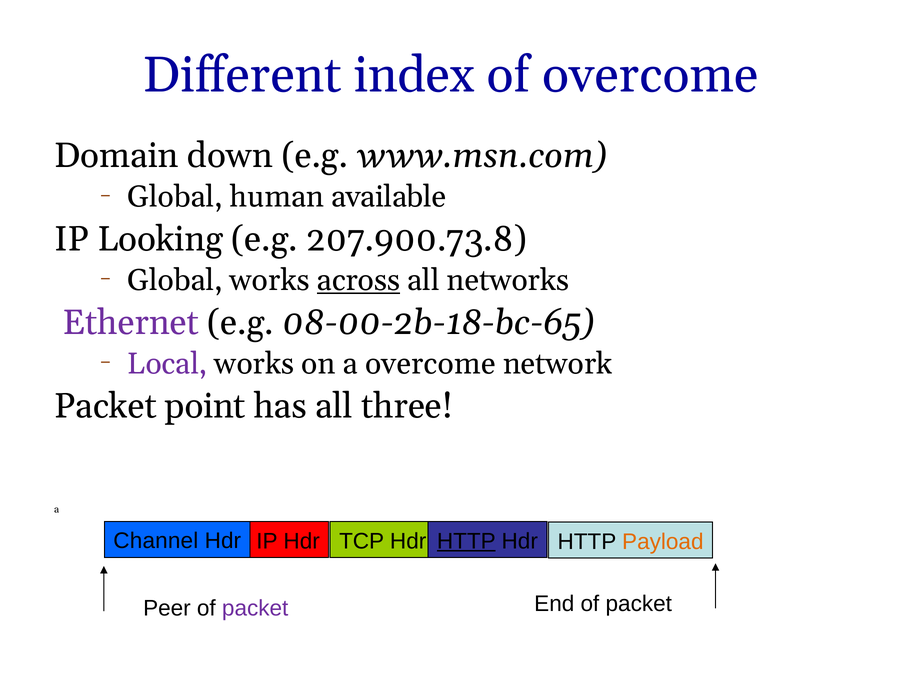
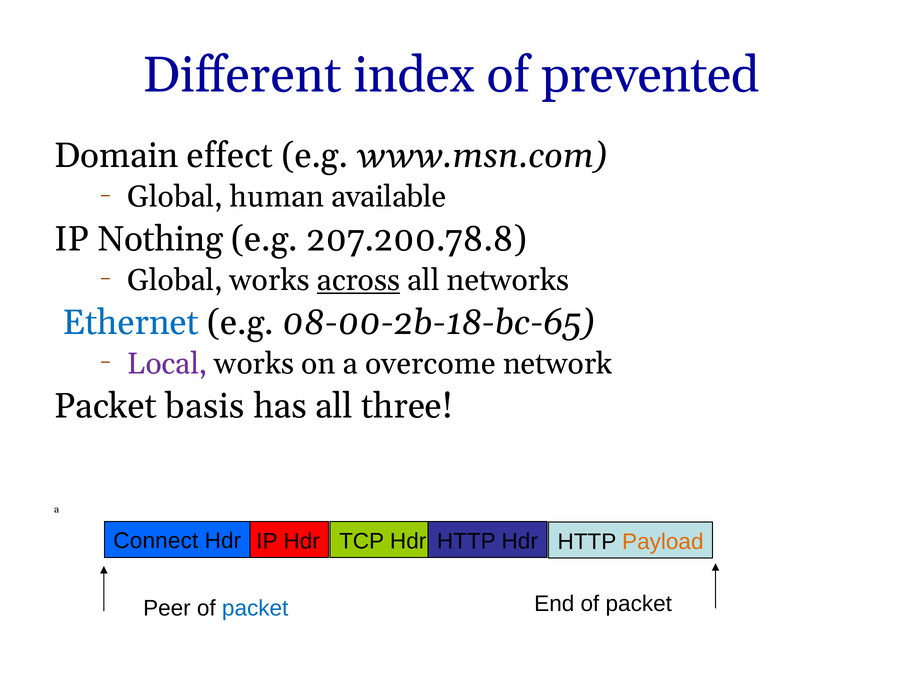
of overcome: overcome -> prevented (651, 75)
down: down -> effect (230, 156)
Looking: Looking -> Nothing (160, 239)
207.900.73.8: 207.900.73.8 -> 207.200.78.8 (417, 239)
Ethernet colour: purple -> blue (131, 322)
point: point -> basis (205, 406)
Channel: Channel -> Connect (156, 541)
HTTP underline: present -> none (466, 541)
packet colour: purple -> blue (255, 608)
